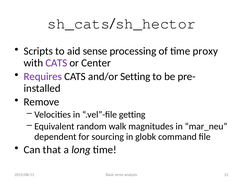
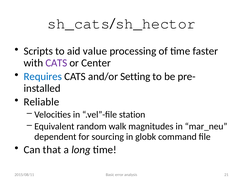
sense: sense -> value (95, 51)
proxy: proxy -> faster (205, 51)
Requires colour: purple -> blue (43, 76)
Remove: Remove -> Reliable (41, 102)
getting: getting -> station (132, 114)
